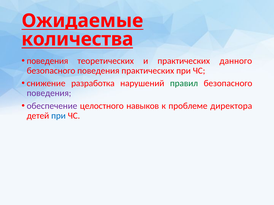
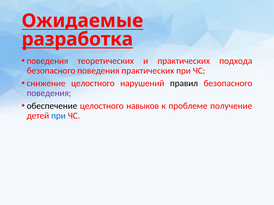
количества: количества -> разработка (77, 39)
данного: данного -> подхода (236, 61)
снижение разработка: разработка -> целостного (93, 84)
правил colour: green -> black (184, 84)
обеспечение colour: purple -> black (52, 106)
директора: директора -> получение (231, 106)
